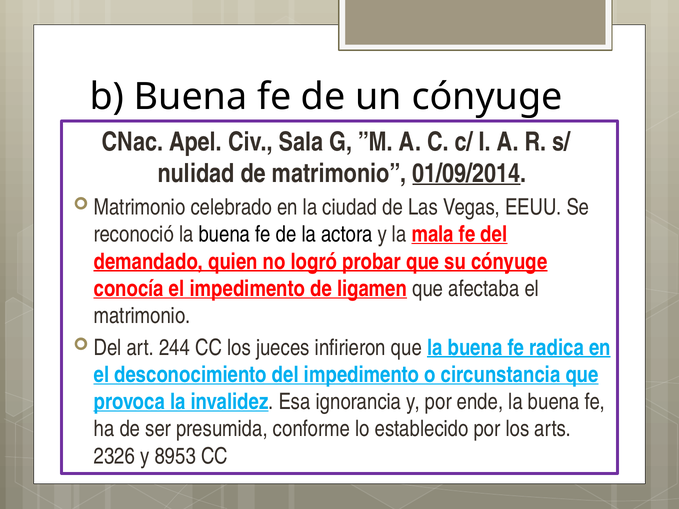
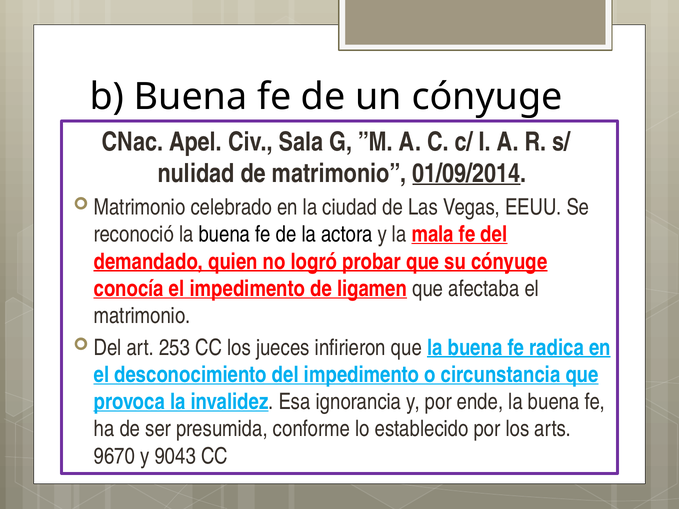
244: 244 -> 253 (175, 348)
2326: 2326 -> 9670 (114, 456)
8953: 8953 -> 9043 (175, 456)
